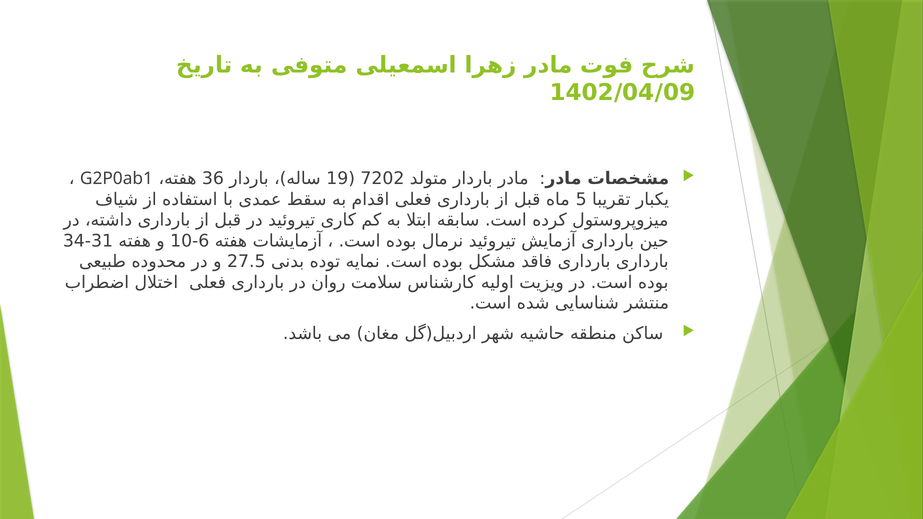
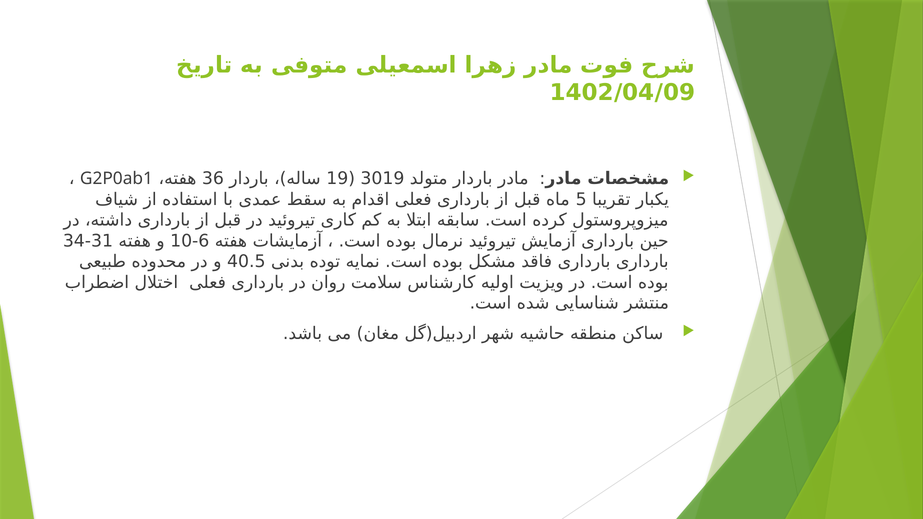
7202: 7202 -> 3019 (382, 179)
27.5: 27.5 -> 40.5 (246, 262)
